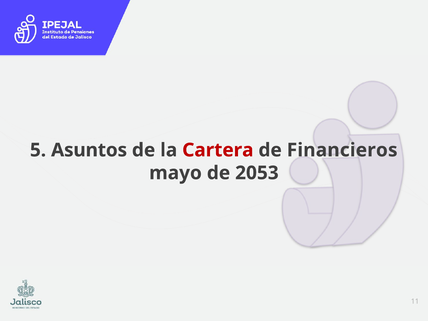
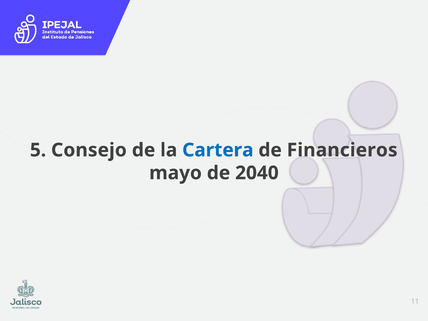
Asuntos: Asuntos -> Consejo (89, 150)
Cartera colour: red -> blue (218, 150)
2053: 2053 -> 2040 (257, 173)
